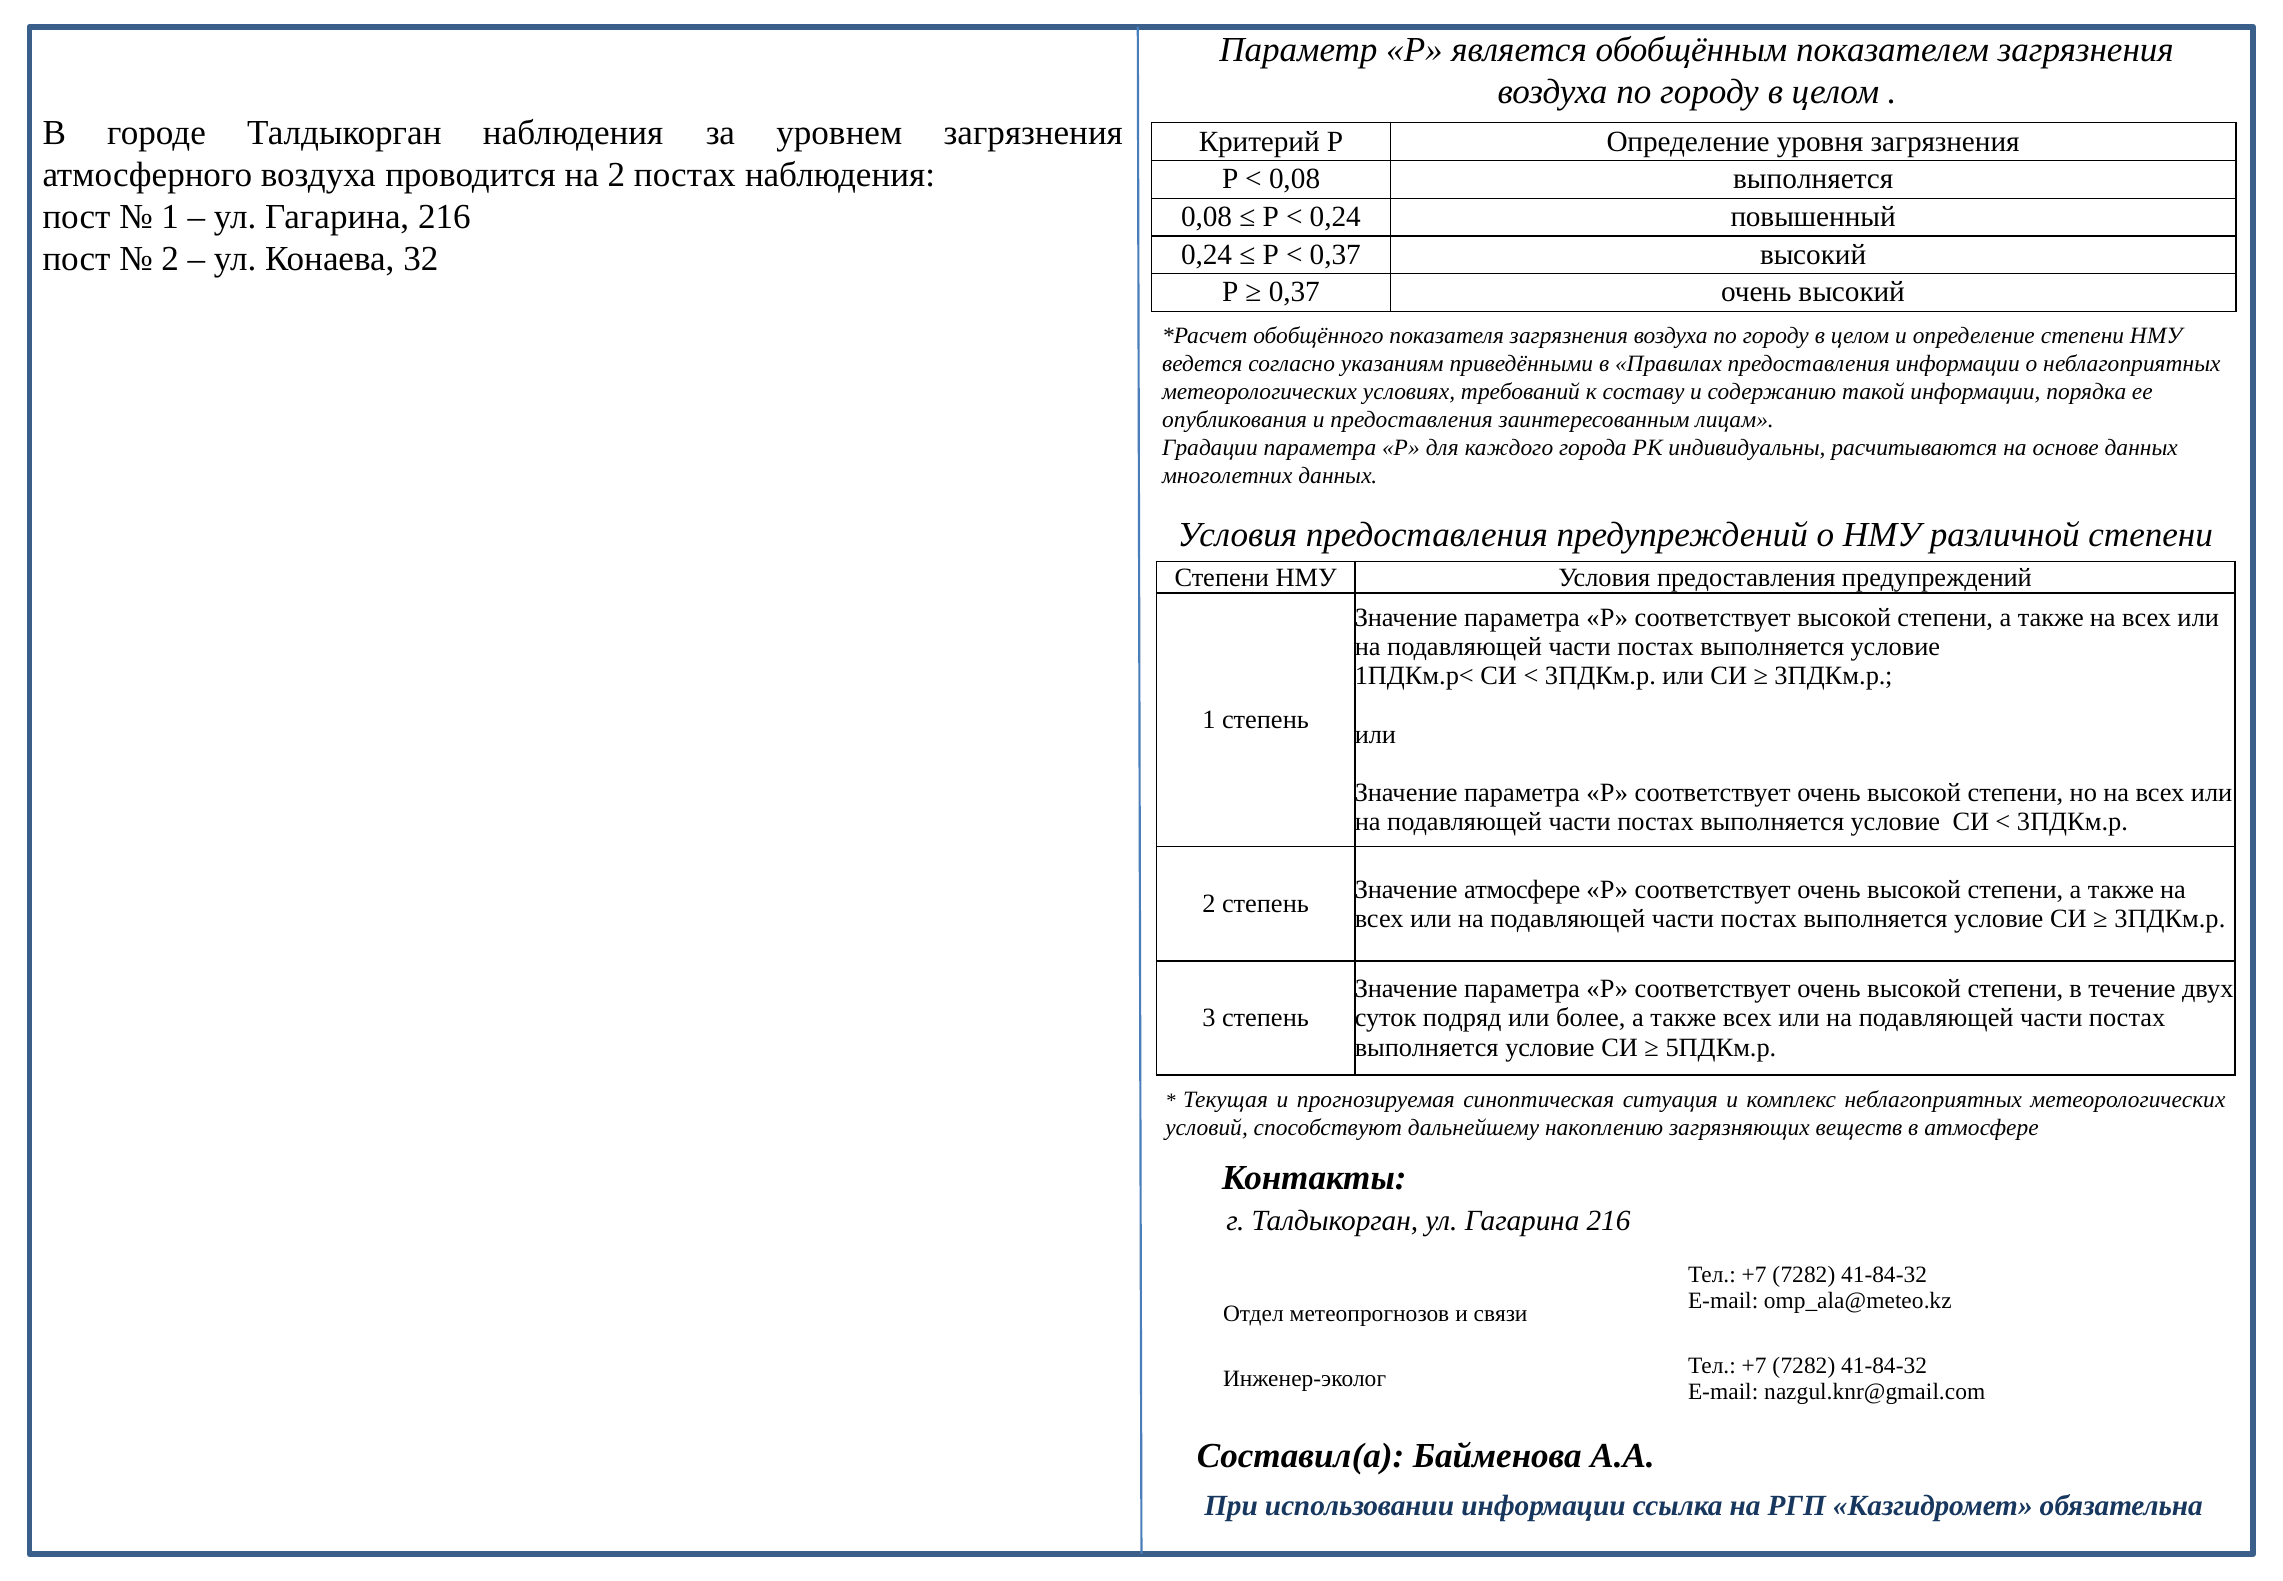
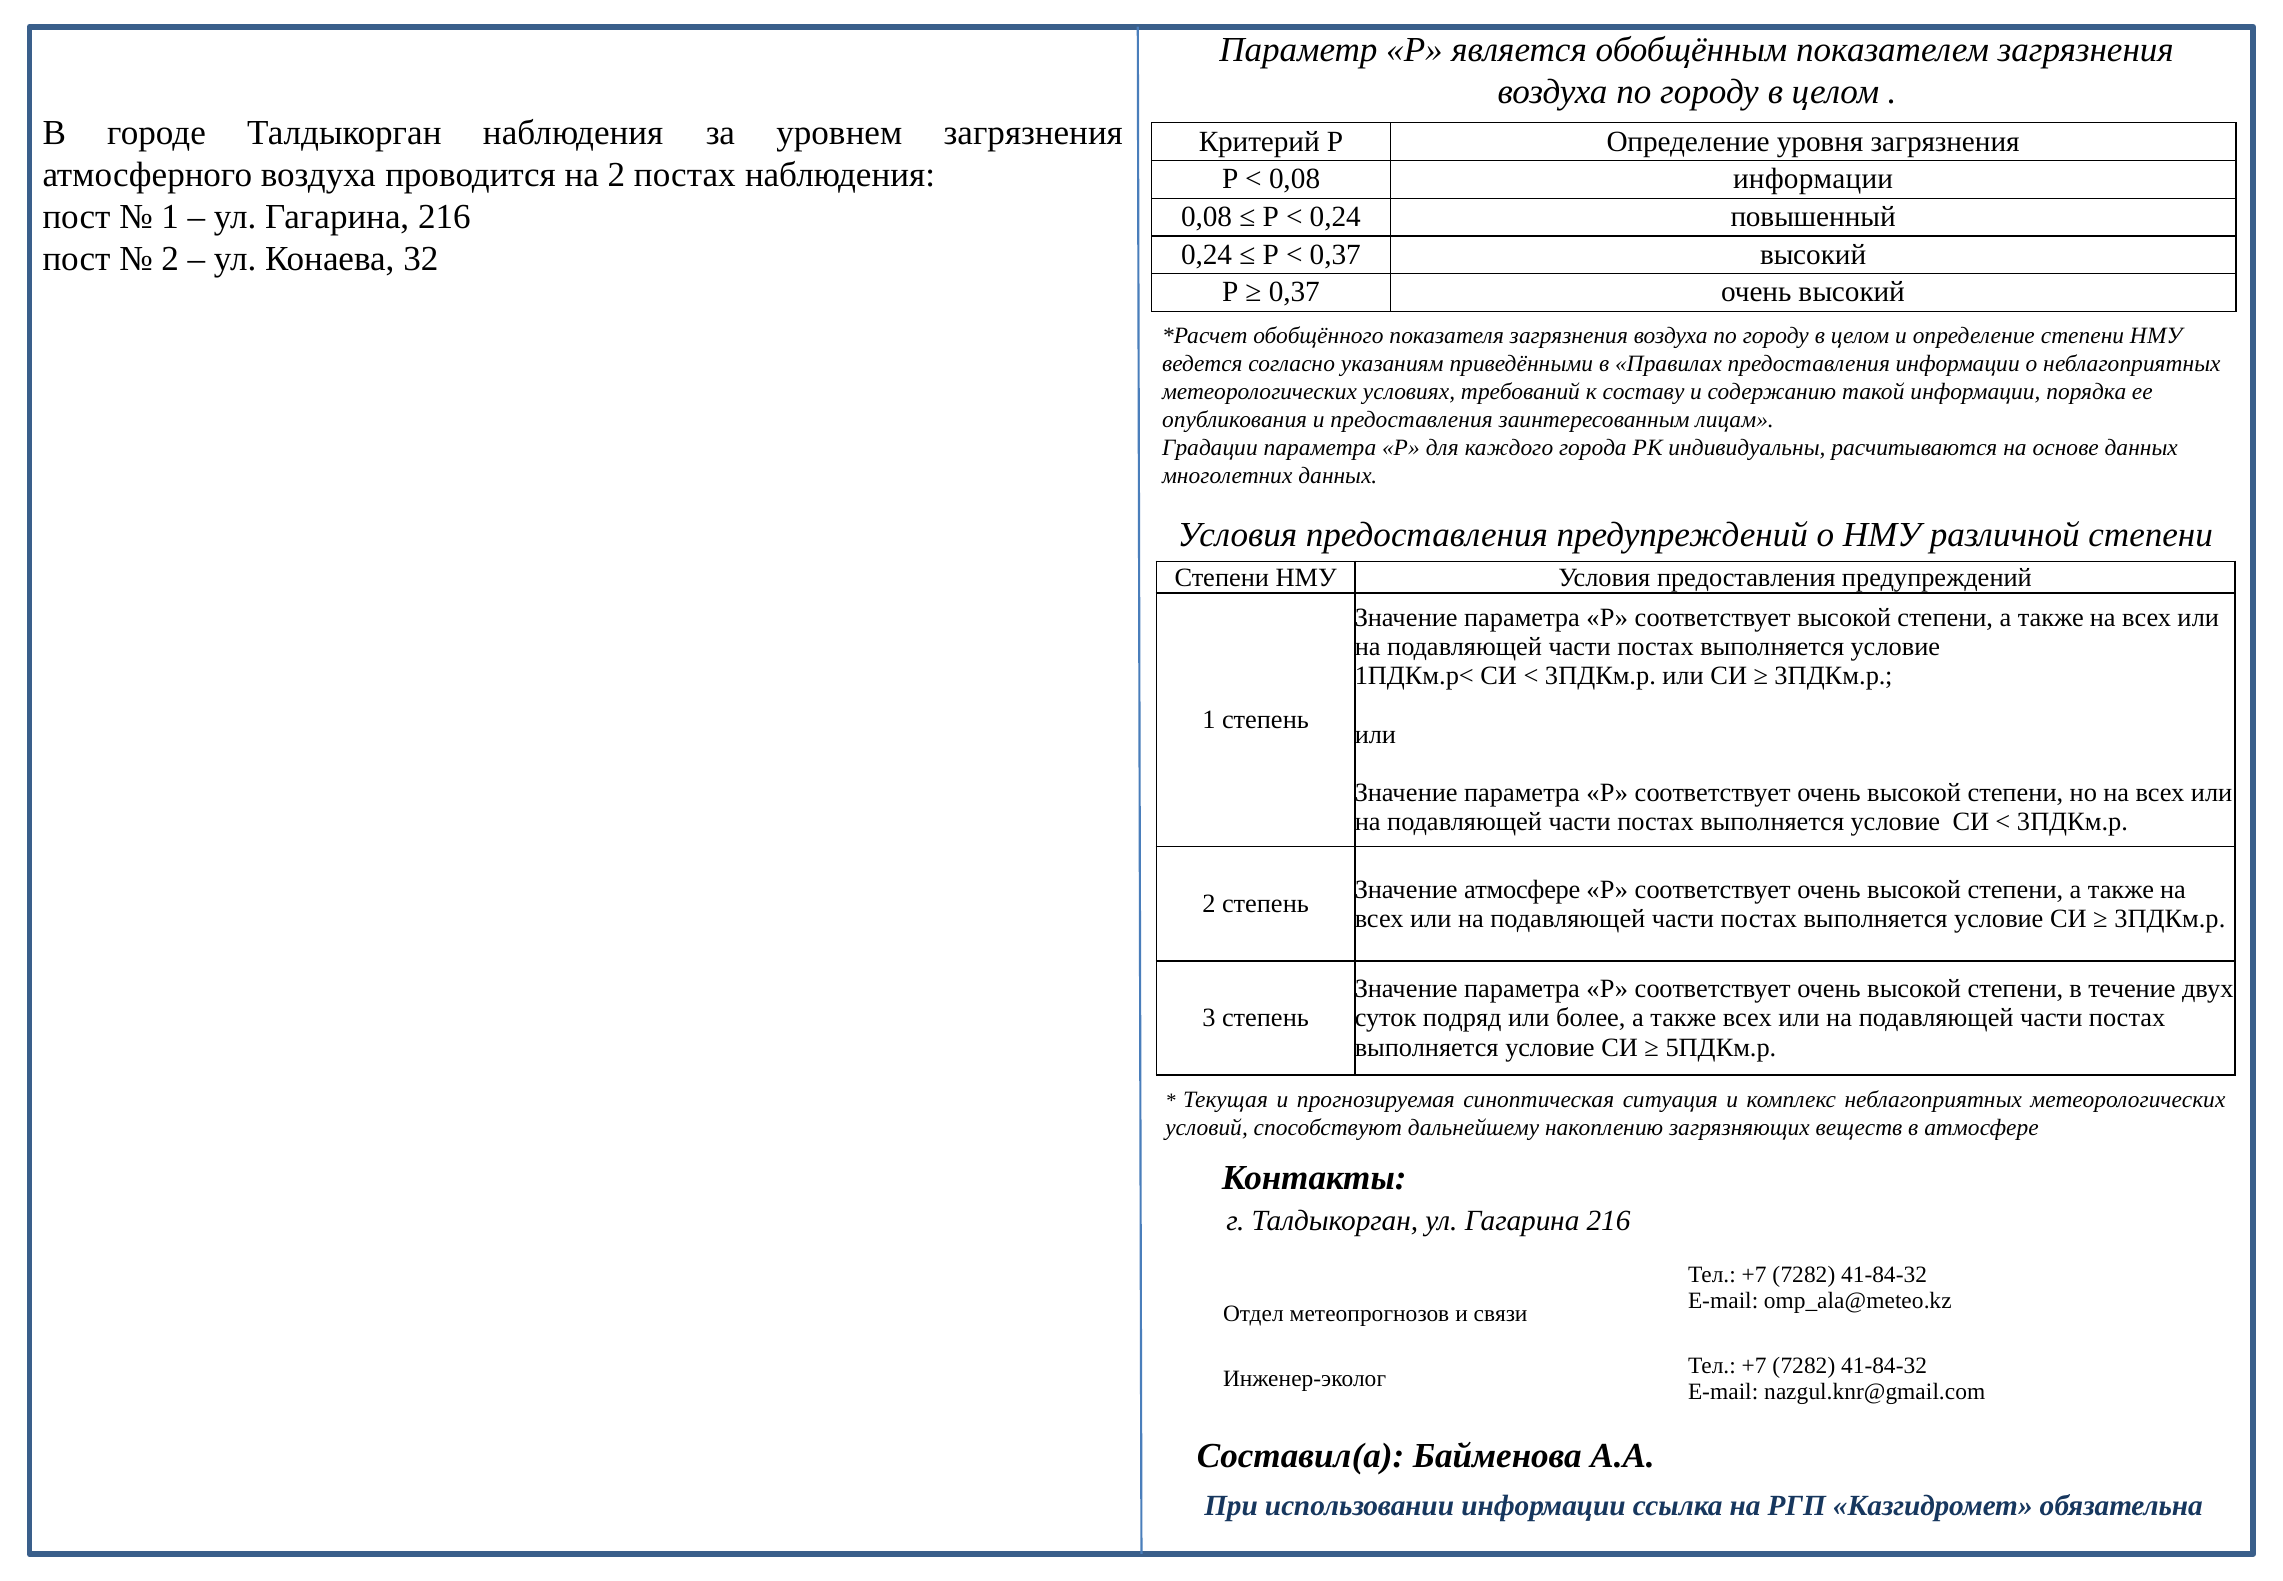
0,08 выполняется: выполняется -> информации (1813, 179)
